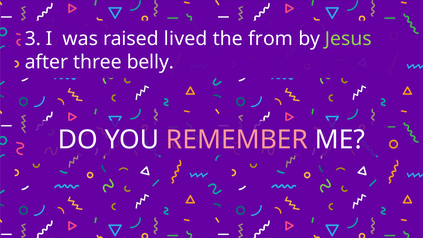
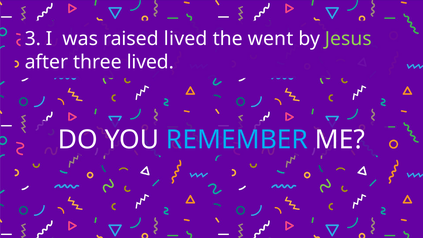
from: from -> went (271, 39)
three belly: belly -> lived (150, 62)
REMEMBER colour: pink -> light blue (237, 140)
